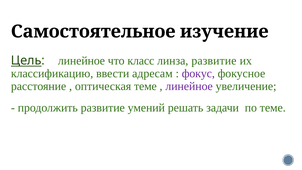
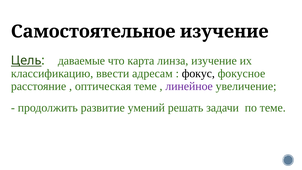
Цель линейное: линейное -> даваемые (81, 61)
класс: класс -> карта (141, 61)
линза развитие: развитие -> изучение (214, 61)
фокус colour: purple -> black (198, 74)
